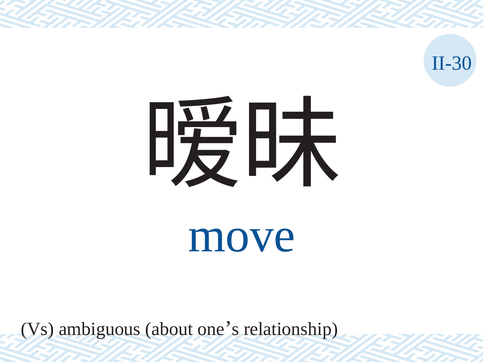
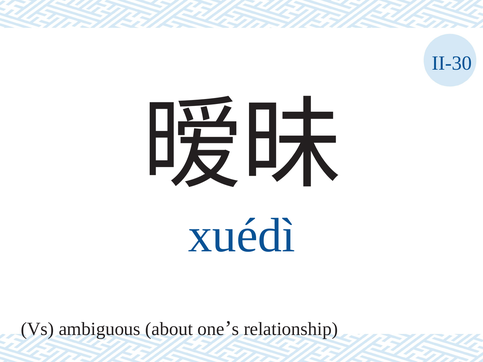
move: move -> xuédì (242, 236)
